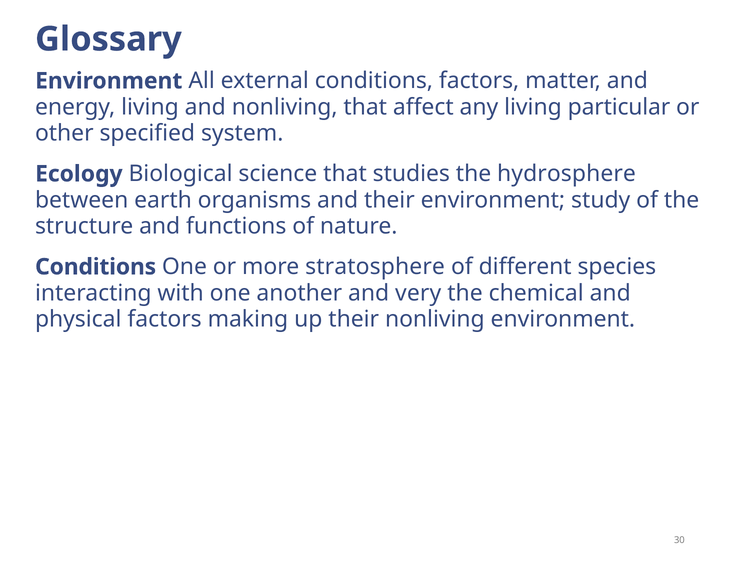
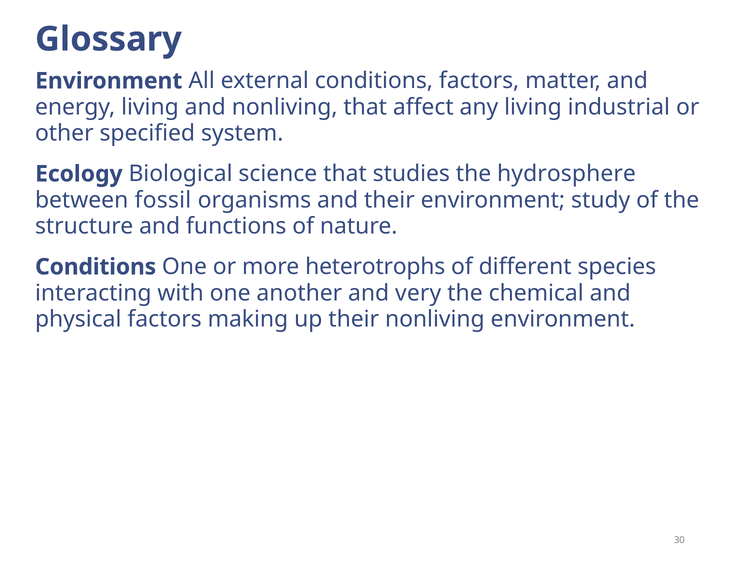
particular: particular -> industrial (619, 107)
earth: earth -> fossil (163, 200)
stratosphere: stratosphere -> heterotrophs (375, 267)
